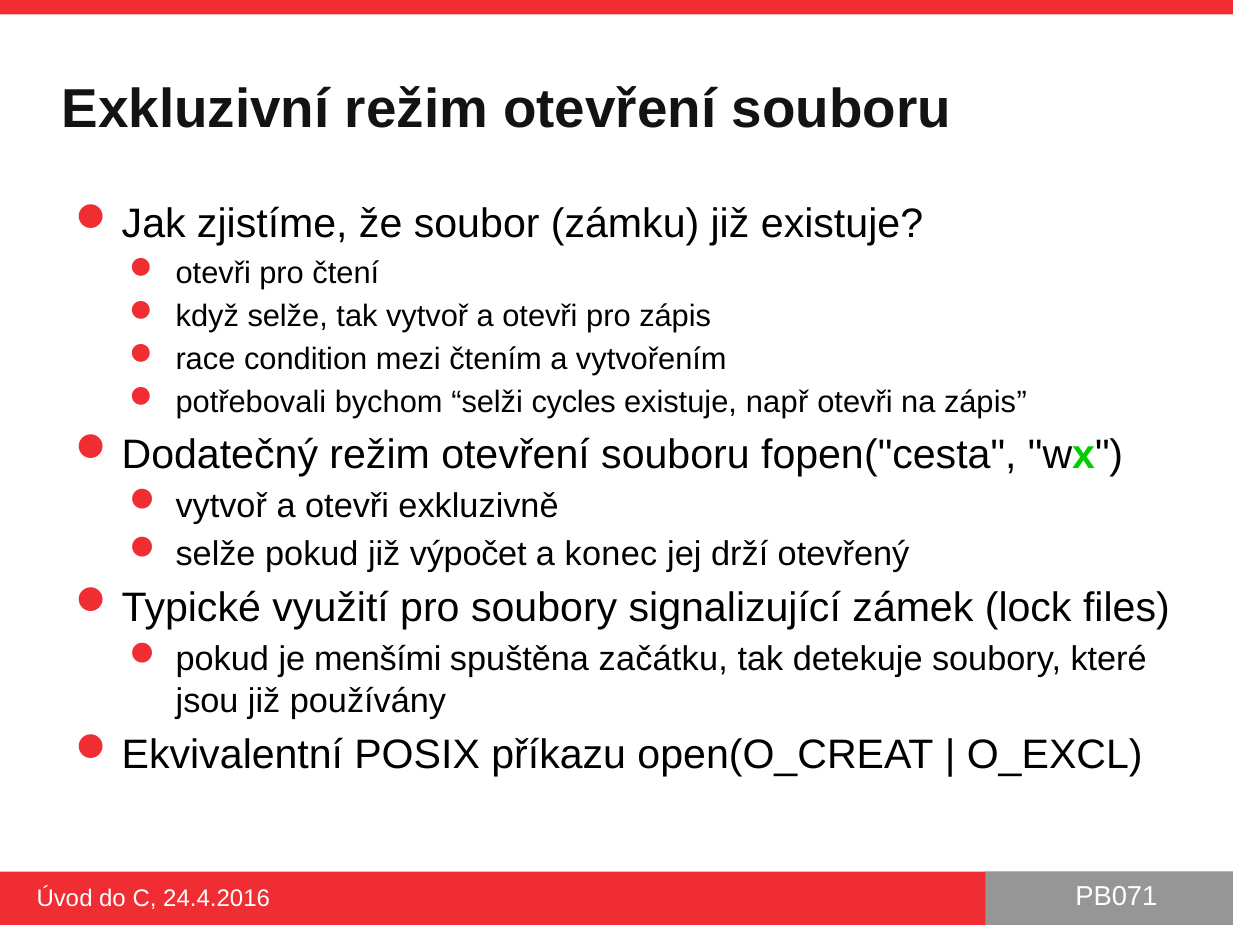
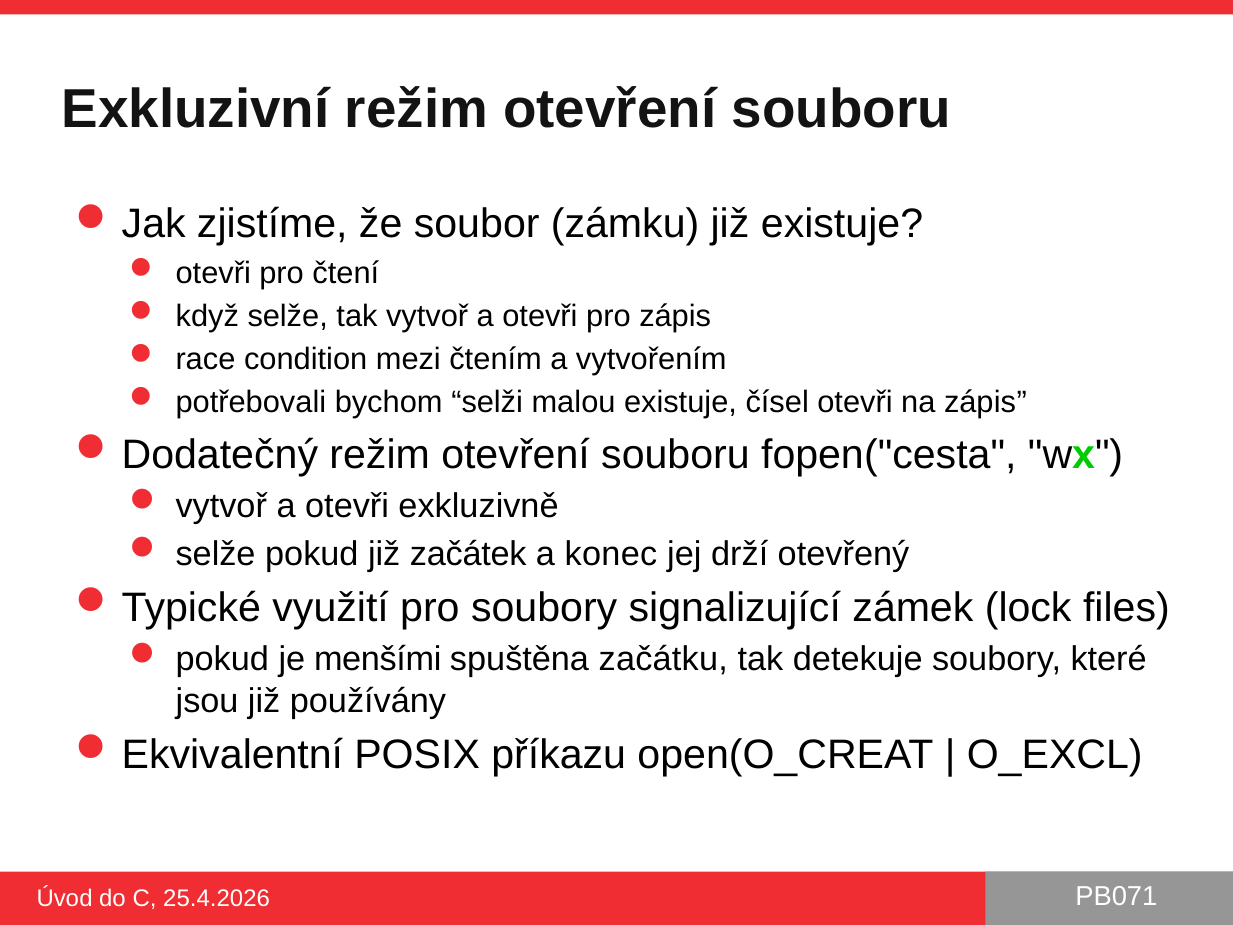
cycles: cycles -> malou (574, 402)
např: např -> čísel (777, 402)
výpočet: výpočet -> začátek (468, 554)
24.4.2016: 24.4.2016 -> 25.4.2026 (217, 898)
